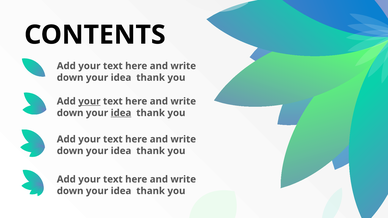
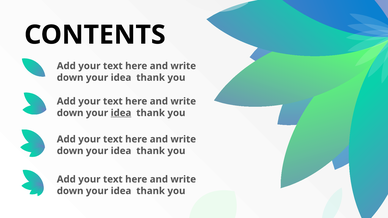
your underline: present -> none (89, 101)
